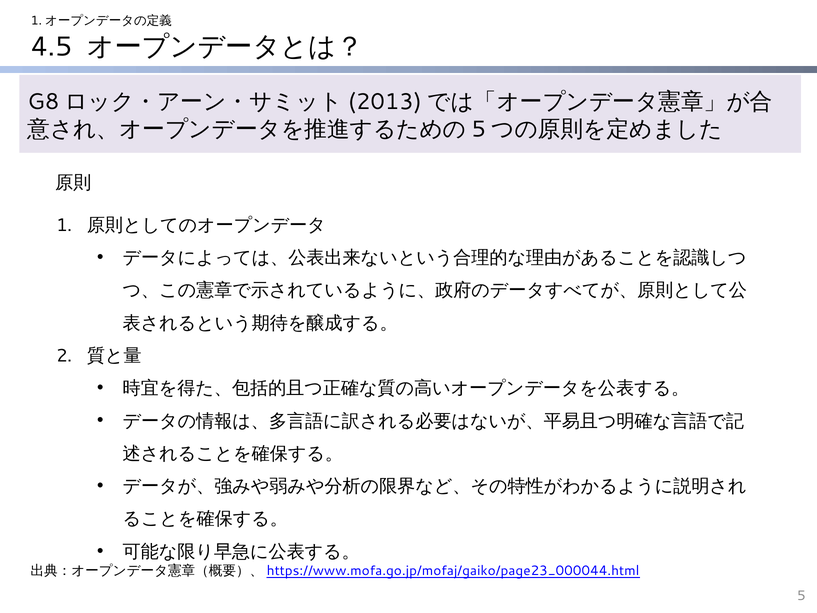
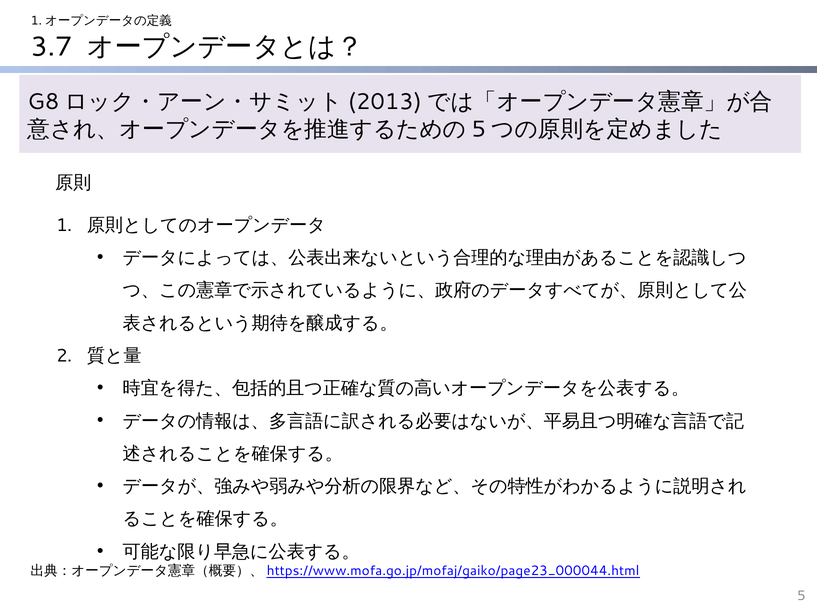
4.5: 4.5 -> 3.7 (52, 47)
